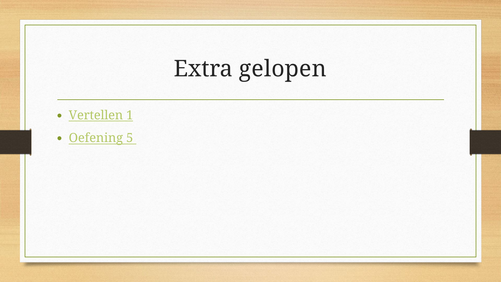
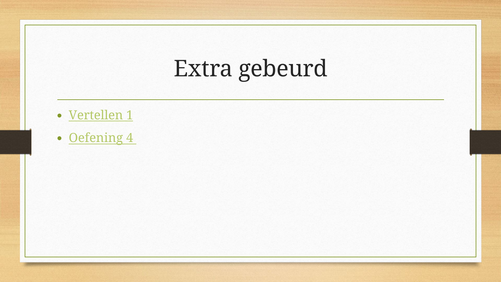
gelopen: gelopen -> gebeurd (283, 69)
5: 5 -> 4 (130, 138)
